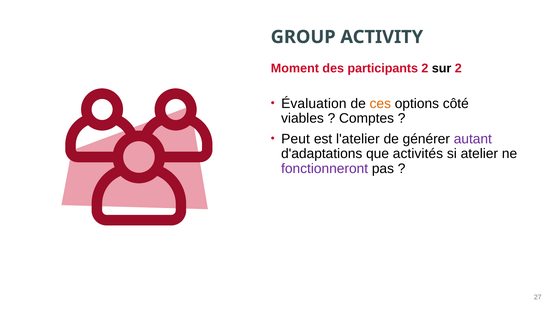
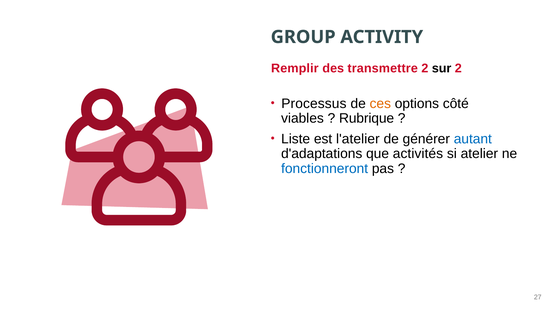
Moment: Moment -> Remplir (295, 68)
participants: participants -> transmettre (383, 68)
Évaluation: Évaluation -> Processus (314, 103)
Comptes: Comptes -> Rubrique (367, 118)
Peut: Peut -> Liste (296, 139)
autant colour: purple -> blue (473, 139)
fonctionneront colour: purple -> blue (325, 168)
